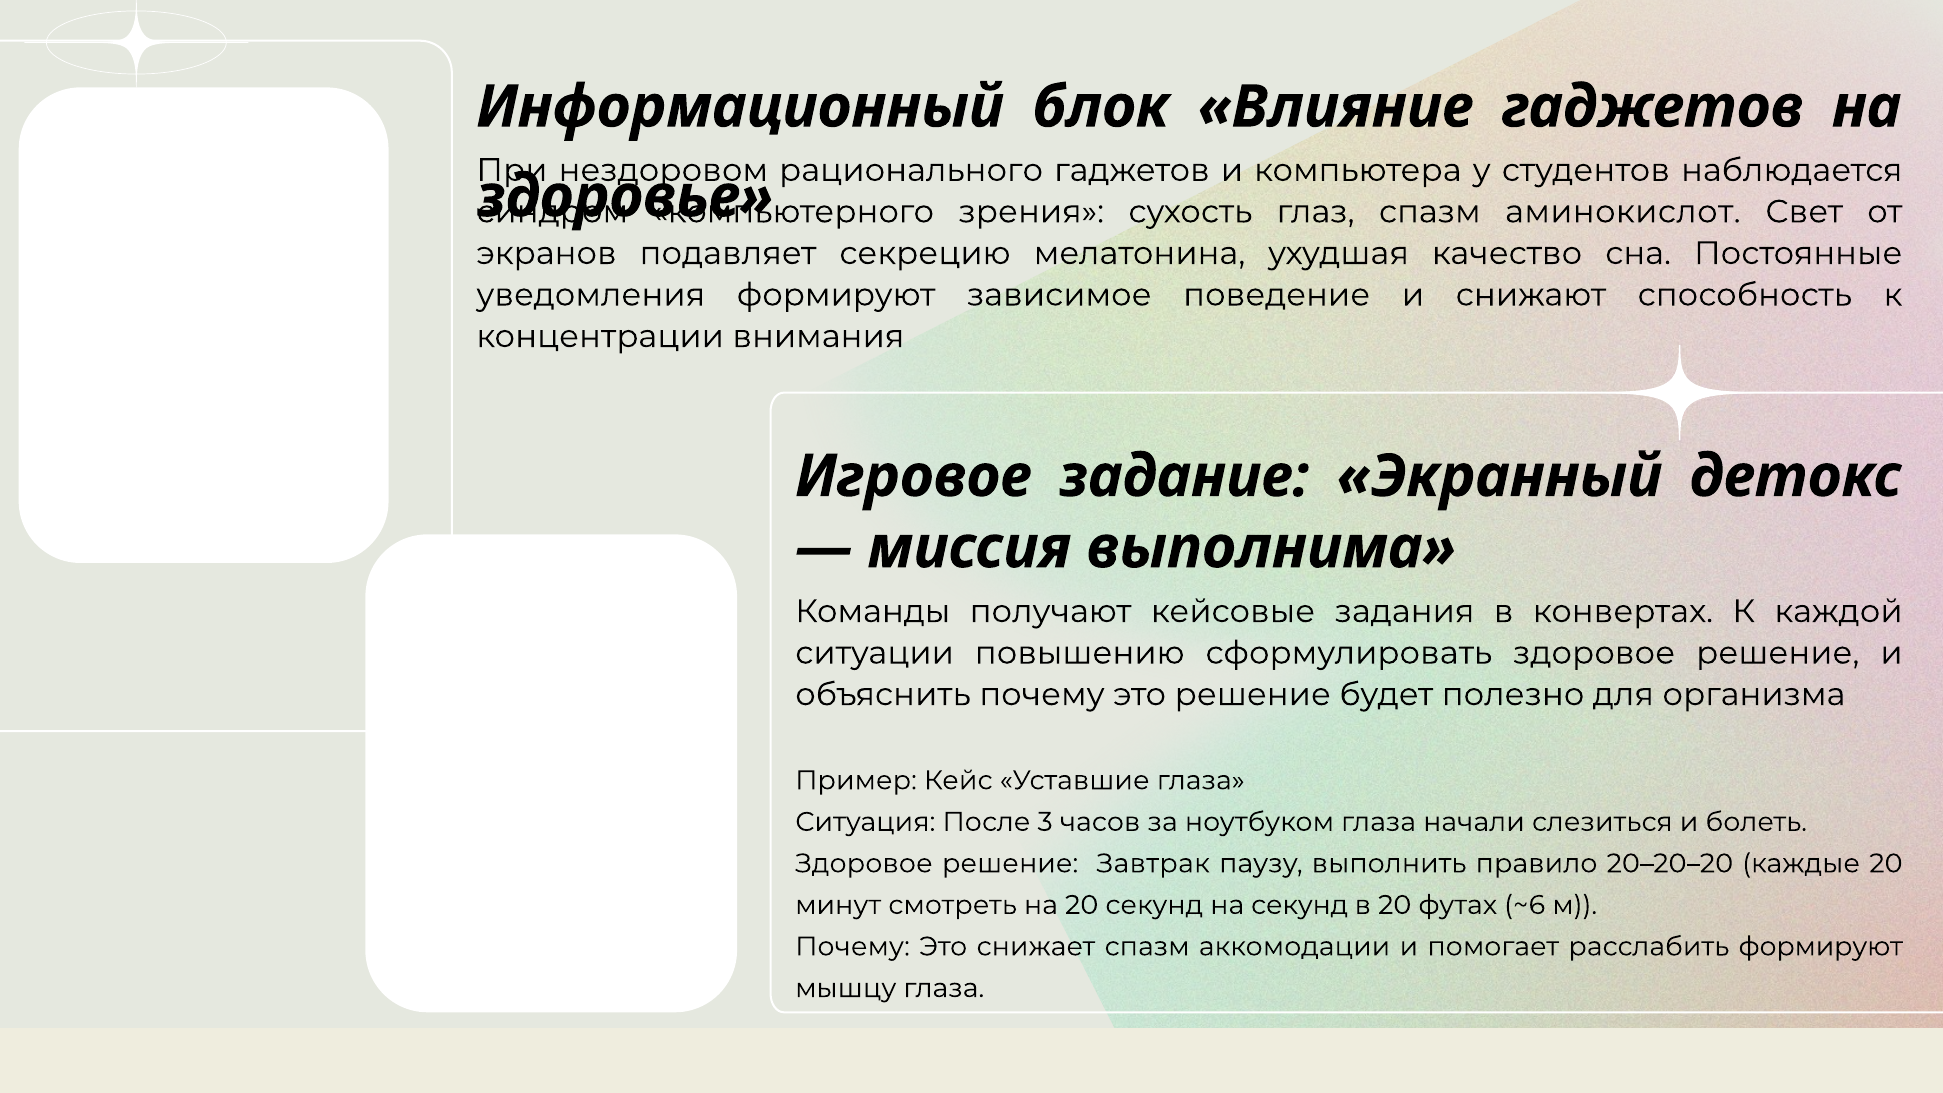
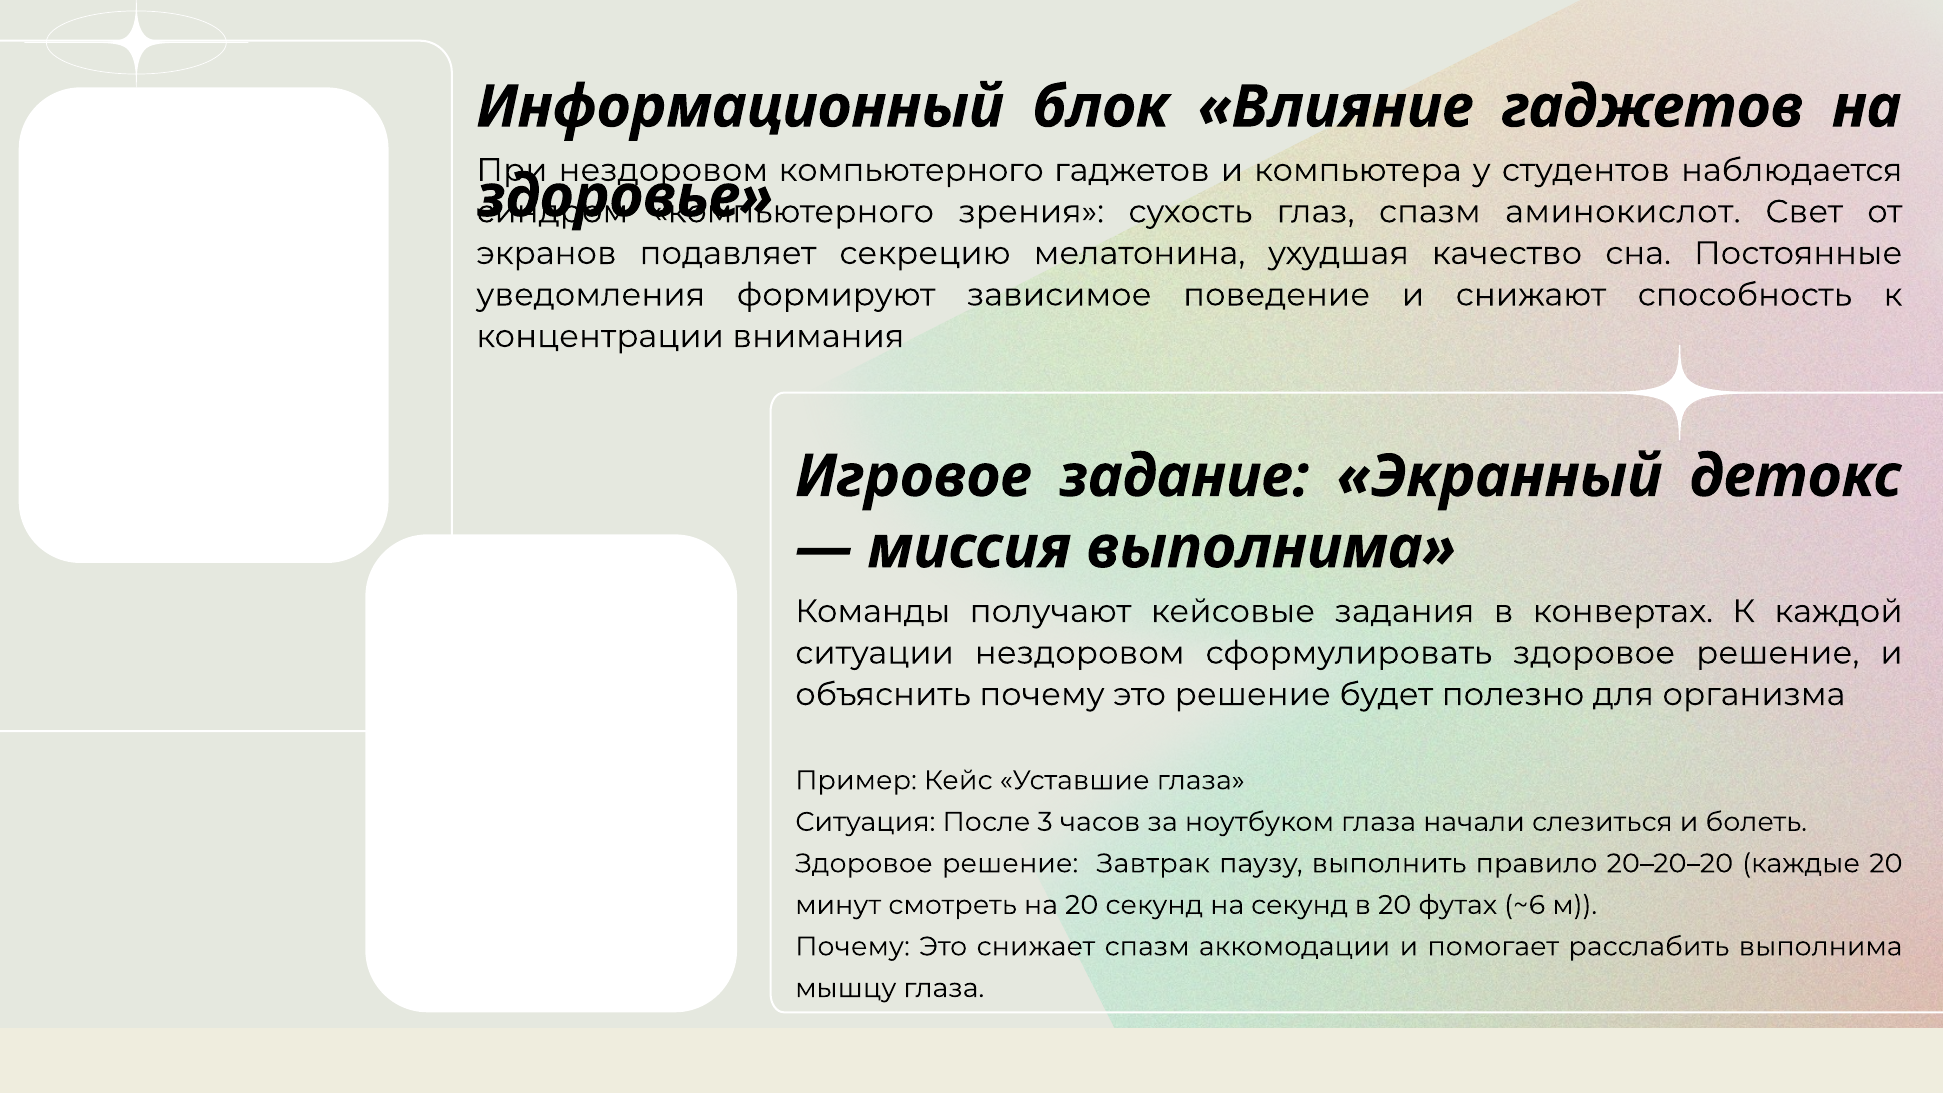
нездоровом рационального: рационального -> компьютерного (911, 170)
ситуации повышению: повышению -> нездоровом (1080, 653)
расслабить формируют: формируют -> выполнима (1821, 947)
